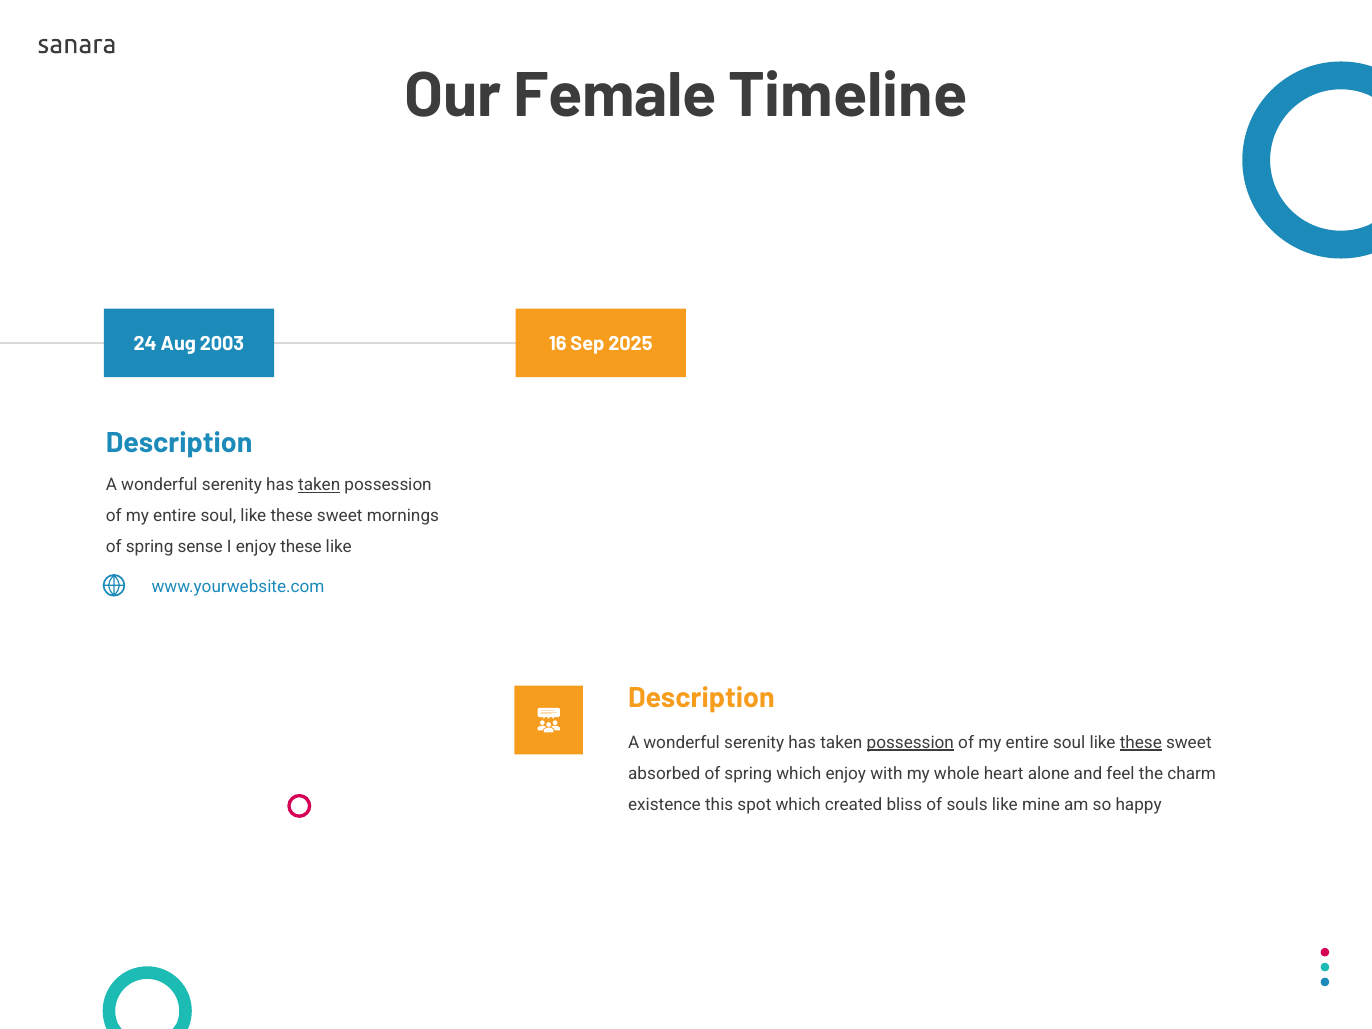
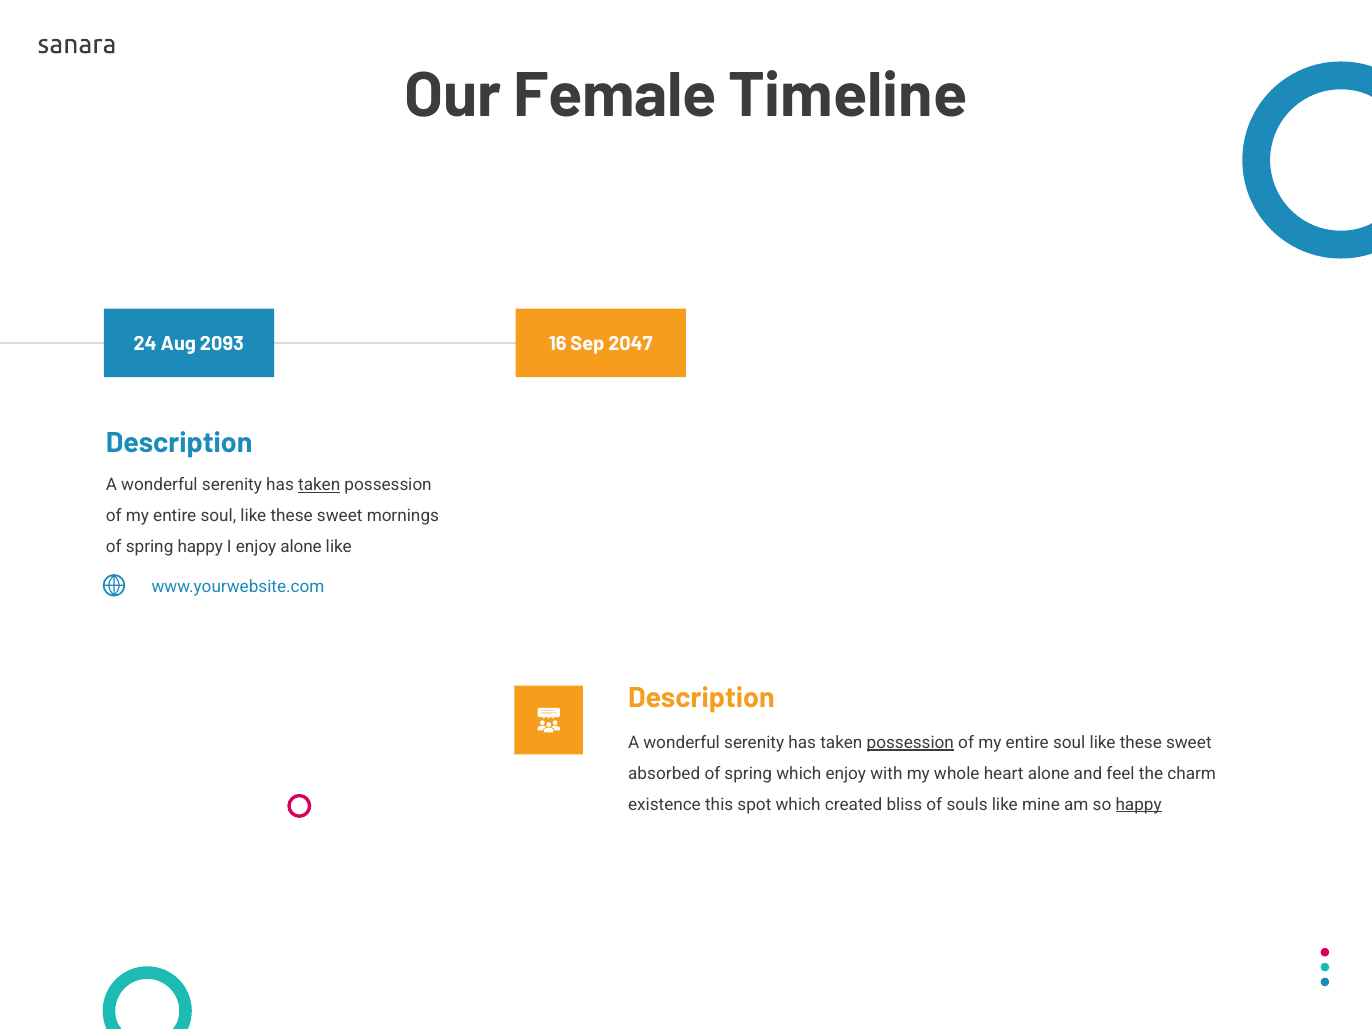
2003: 2003 -> 2093 (222, 344)
2025: 2025 -> 2047 (630, 344)
spring sense: sense -> happy (200, 547)
enjoy these: these -> alone (301, 547)
these underline: present -> none (1141, 743)
happy underline: none -> present (1139, 805)
